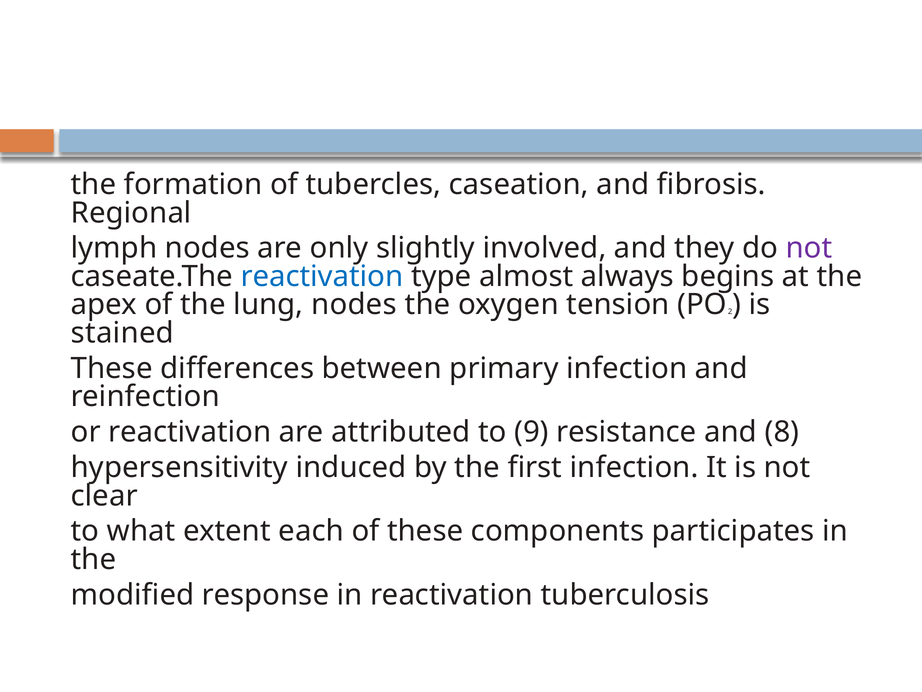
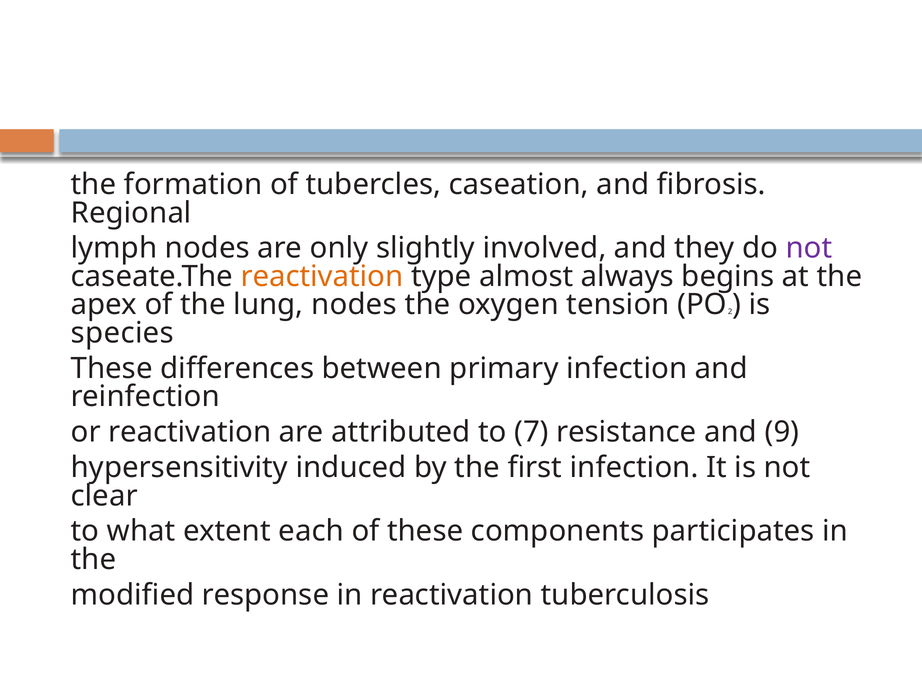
reactivation colour: blue -> orange (322, 276)
stained: stained -> species (122, 333)
9: 9 -> 7 (532, 432)
8: 8 -> 9 (782, 432)
